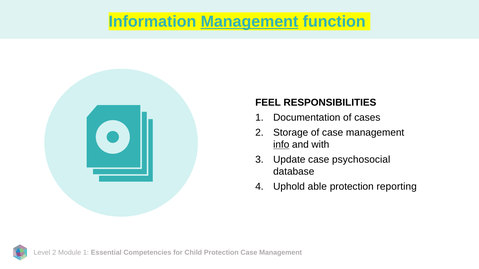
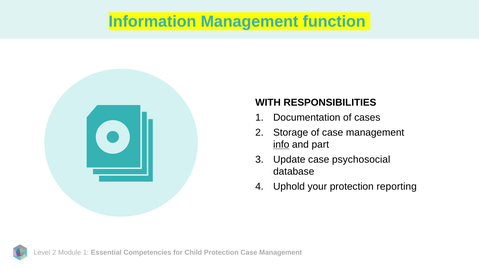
Management underline: present -> none (249, 22)
FEEL: FEEL -> WITH (268, 103)
with: with -> part (320, 145)
able: able -> your (317, 187)
